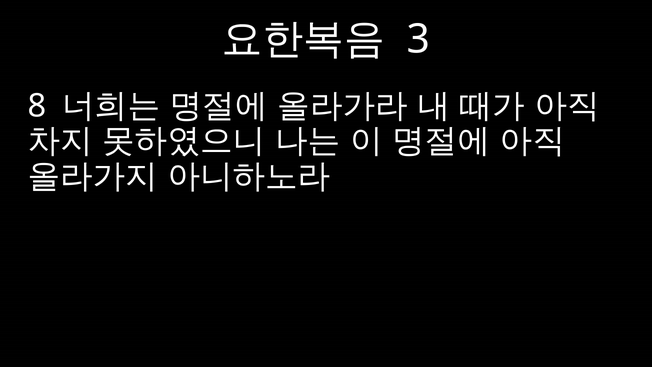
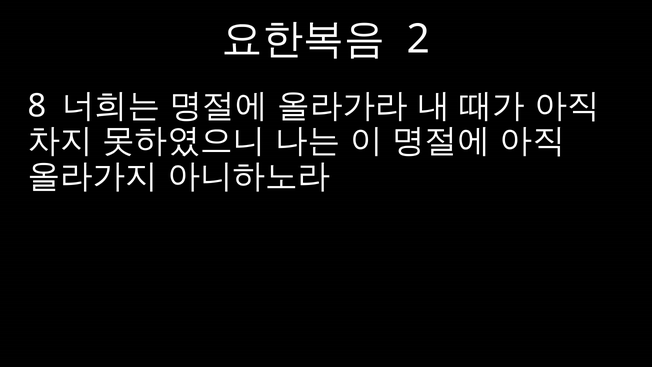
3: 3 -> 2 (418, 39)
